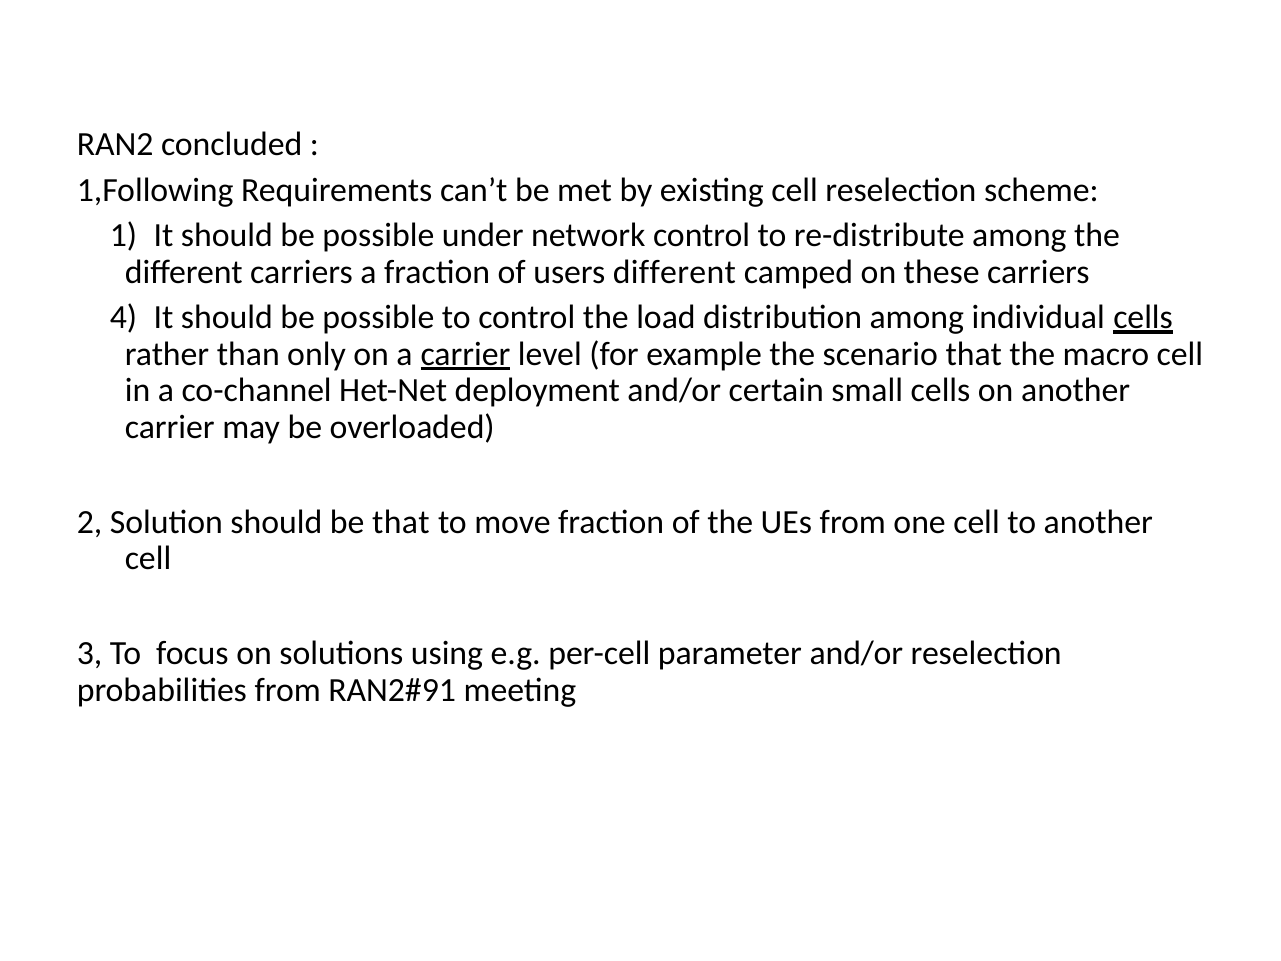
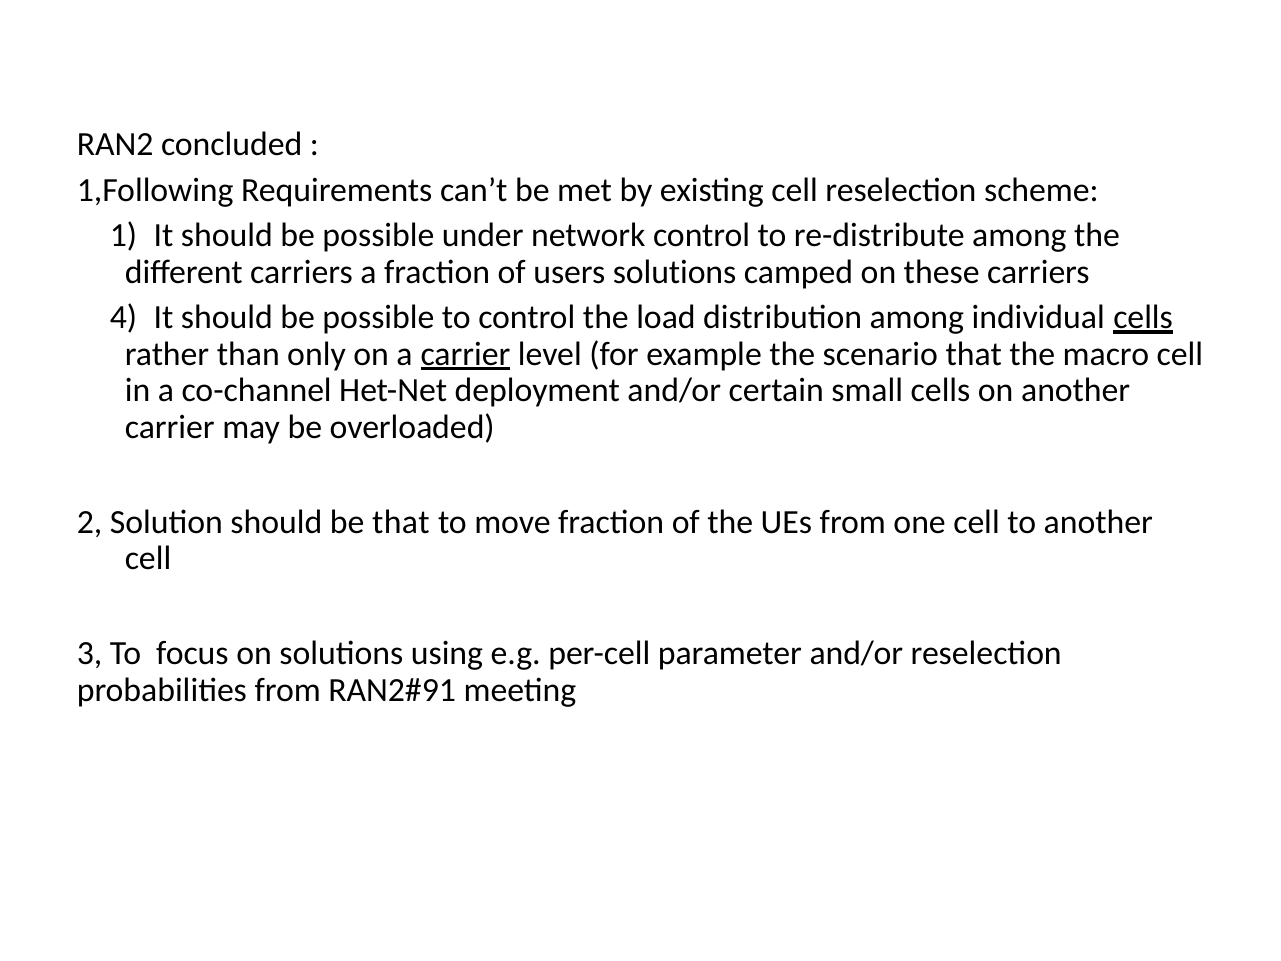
users different: different -> solutions (675, 272)
